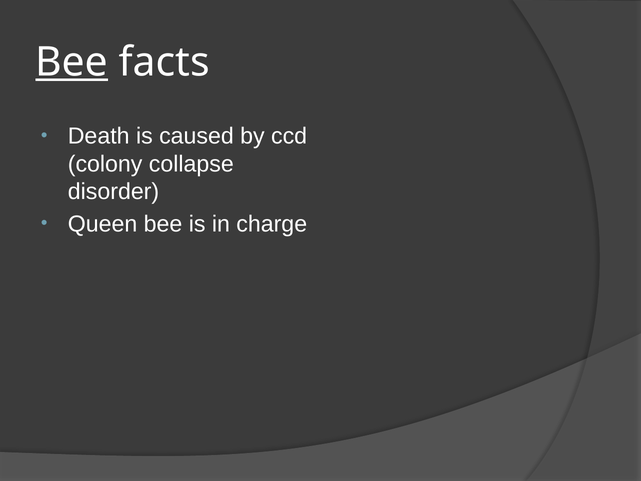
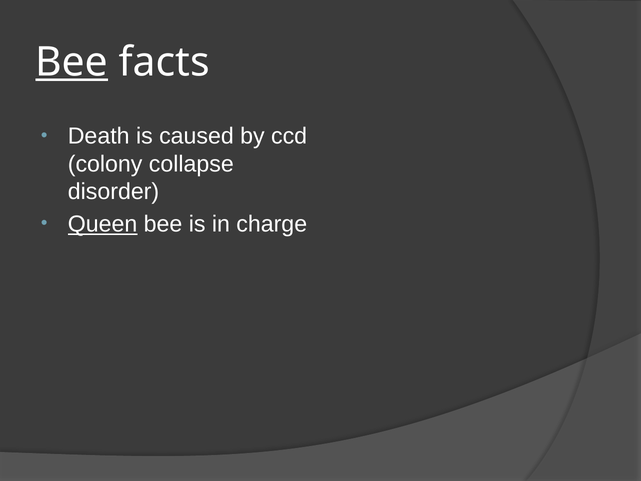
Queen underline: none -> present (103, 224)
